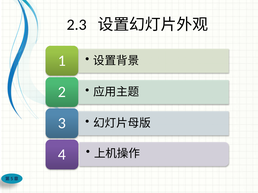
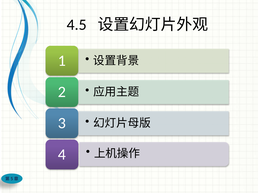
2.3: 2.3 -> 4.5 (77, 25)
